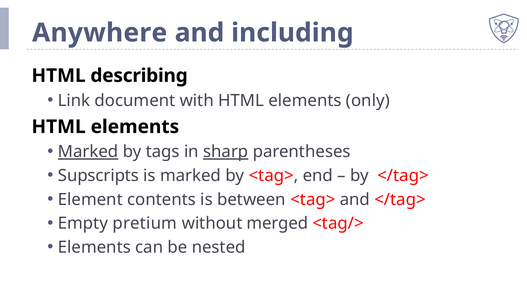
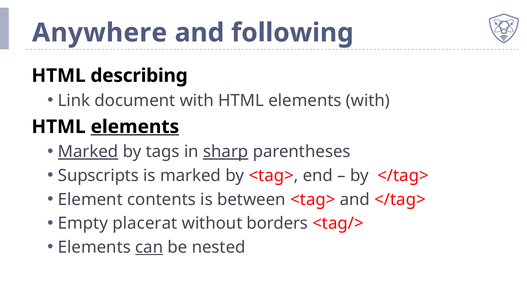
including: including -> following (292, 33)
elements only: only -> with (368, 101)
elements underline: none -> present (135, 127)
pretium: pretium -> placerat (145, 224)
merged: merged -> borders (277, 224)
can underline: none -> present (149, 248)
